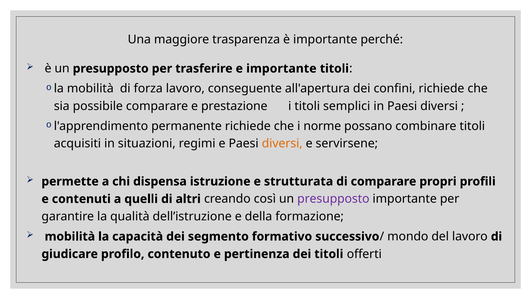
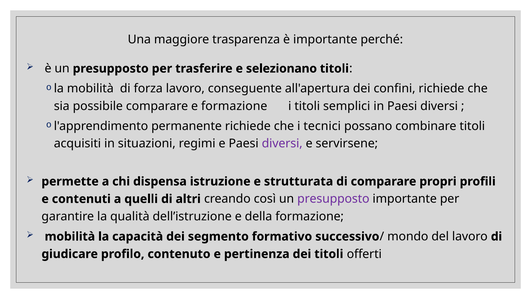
e importante: importante -> selezionano (281, 68)
e prestazione: prestazione -> formazione (234, 106)
norme: norme -> tecnici (322, 126)
diversi colour: orange -> purple (282, 143)
